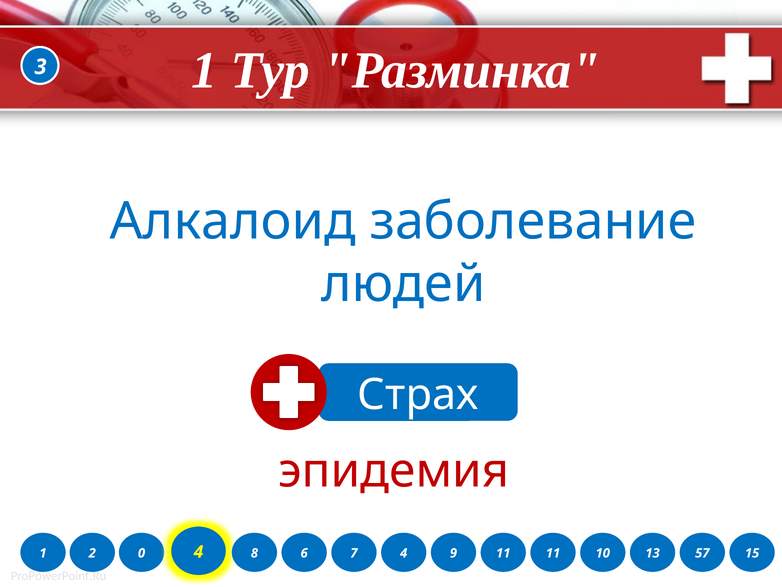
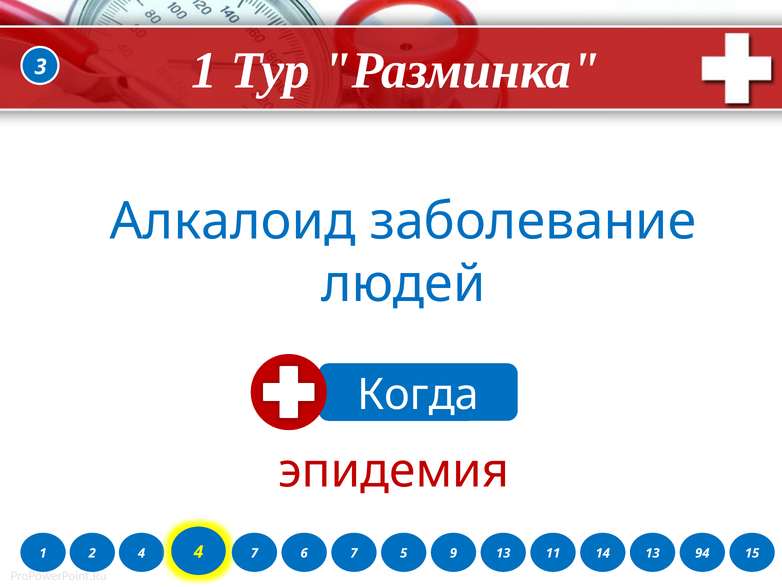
Страх: Страх -> Когда (418, 395)
2 0: 0 -> 4 (142, 553)
4 8: 8 -> 7 (254, 553)
7 4: 4 -> 5 (404, 553)
9 11: 11 -> 13 (503, 553)
10: 10 -> 14 (603, 553)
57: 57 -> 94 (702, 553)
